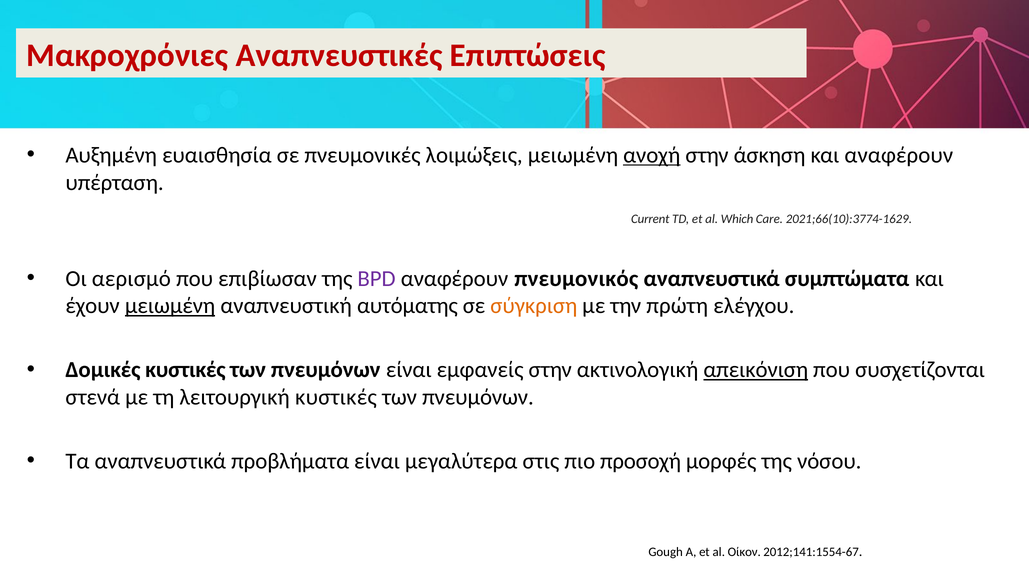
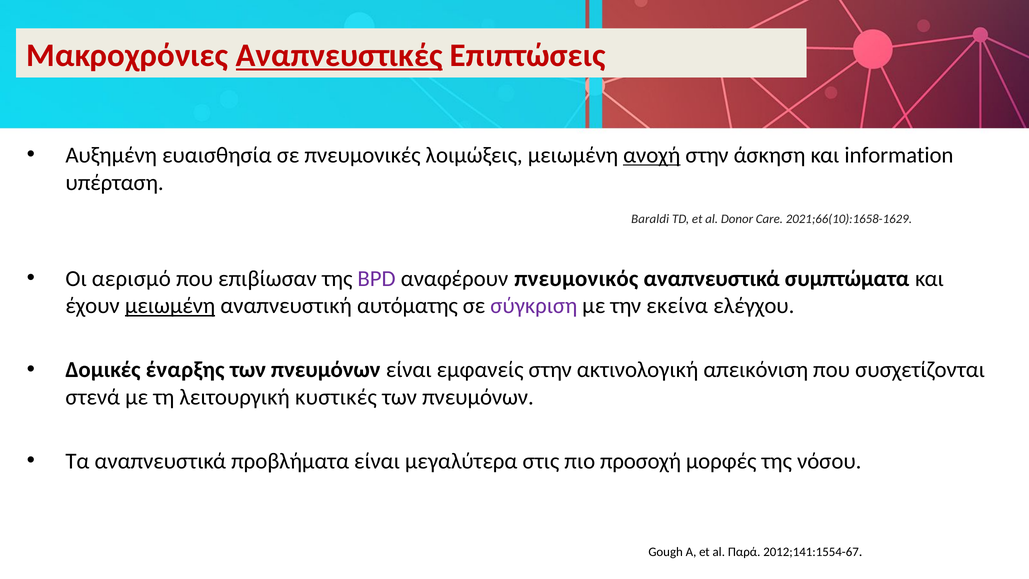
Αναπνευστικές underline: none -> present (339, 55)
και αναφέρουν: αναφέρουν -> information (899, 155)
Current: Current -> Baraldi (650, 219)
Which: Which -> Donor (737, 219)
2021;66(10):3774-1629: 2021;66(10):3774-1629 -> 2021;66(10):1658-1629 (849, 219)
σύγκριση colour: orange -> purple (534, 306)
πρώτη: πρώτη -> εκείνα (677, 306)
Δομικές κυστικές: κυστικές -> έναρξης (185, 370)
απεικόνιση underline: present -> none (756, 370)
Οίκον: Οίκον -> Παρά (744, 552)
